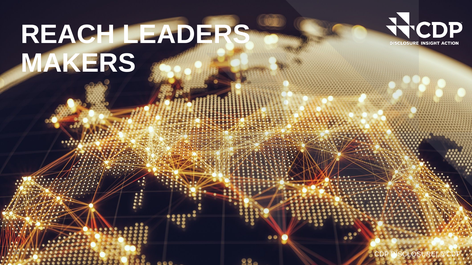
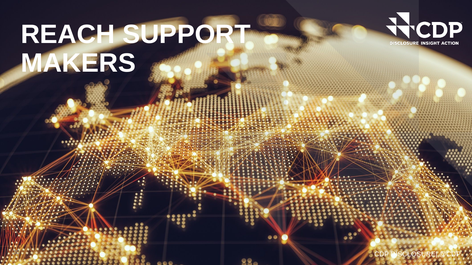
LEADERS: LEADERS -> SUPPORT (187, 35)
